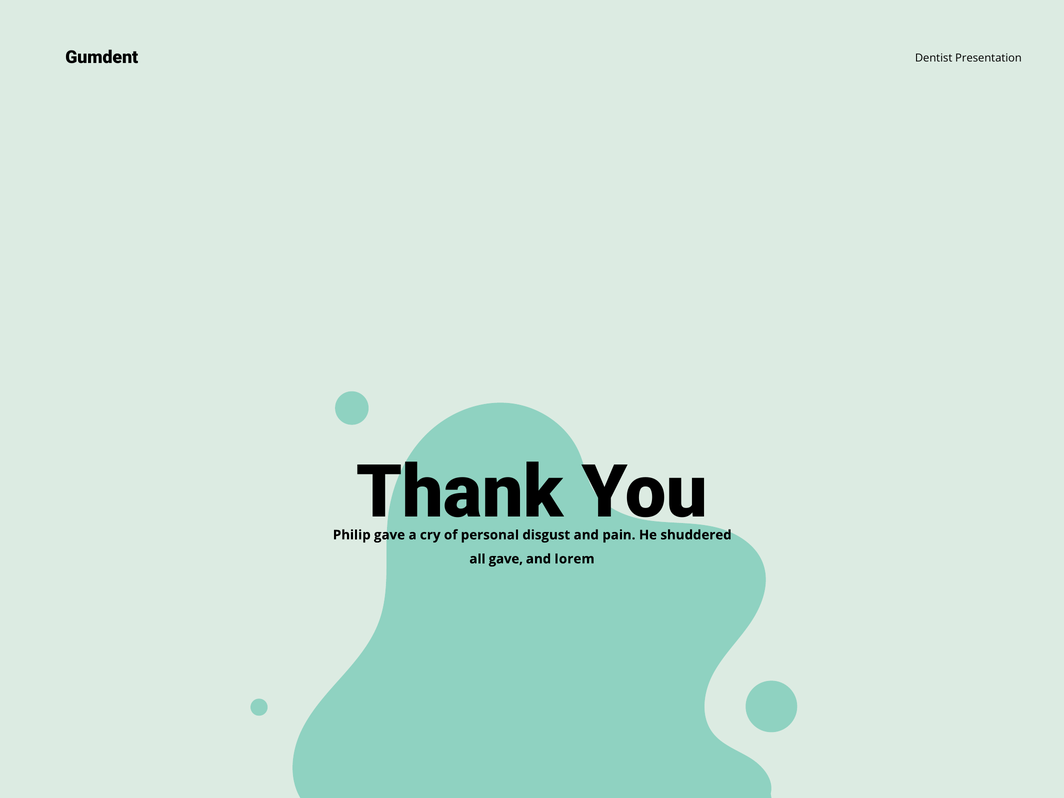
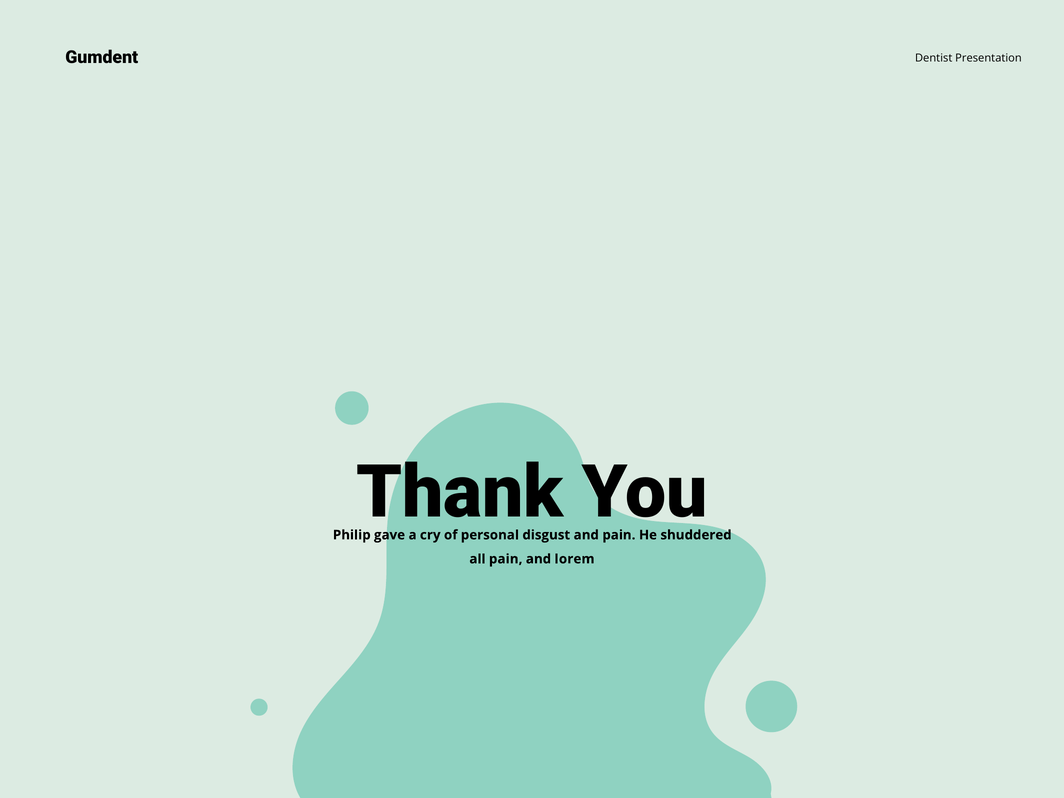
all gave: gave -> pain (506, 559)
